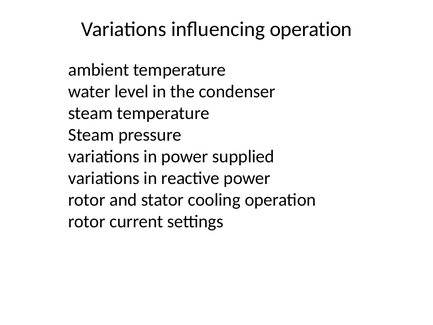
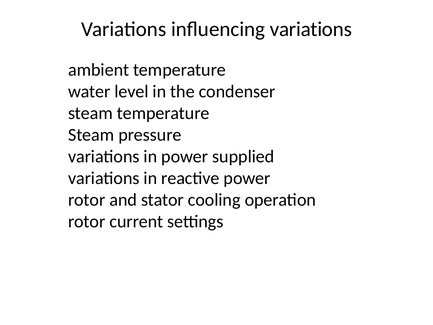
influencing operation: operation -> variations (311, 29)
